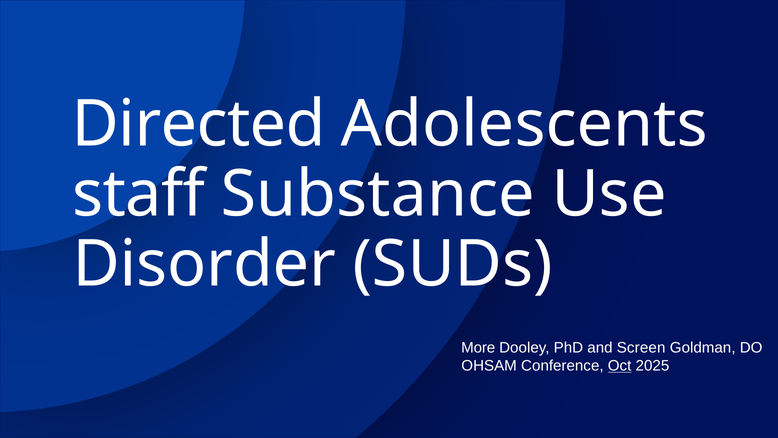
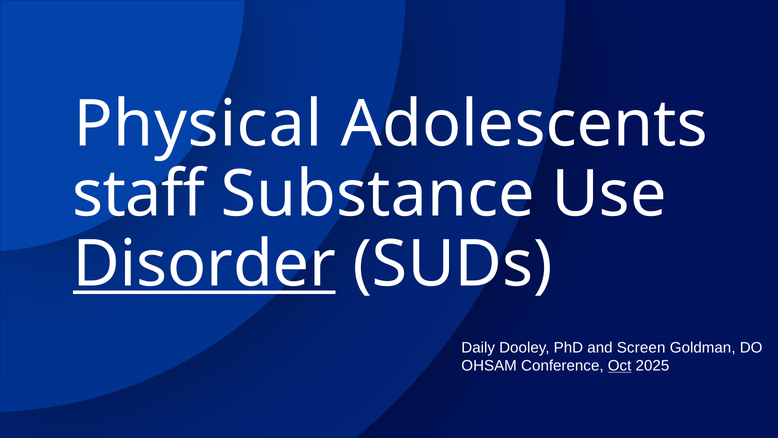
Directed: Directed -> Physical (198, 124)
Disorder underline: none -> present (204, 264)
More: More -> Daily (478, 347)
